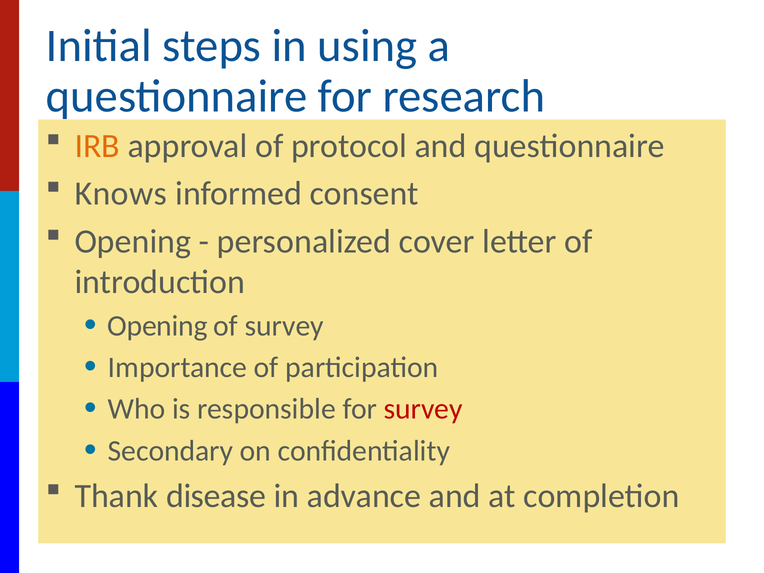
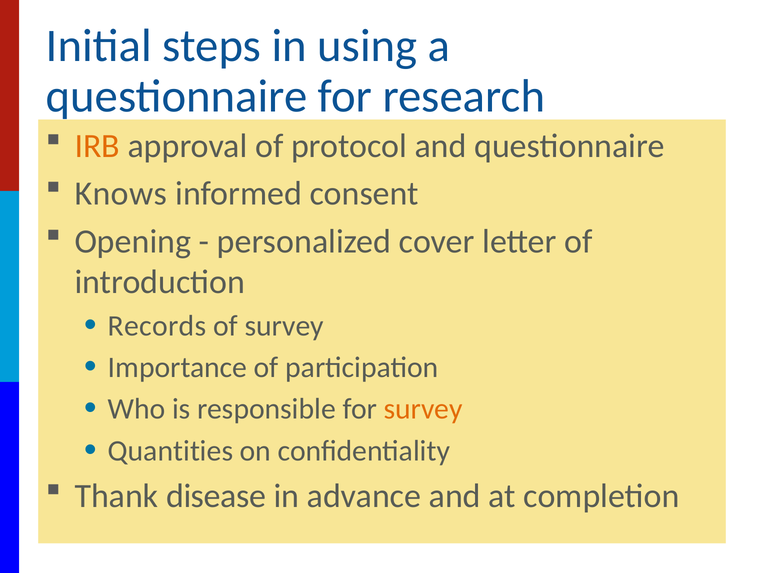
Opening: Opening -> Records (157, 326)
survey colour: red -> orange (423, 409)
Secondary: Secondary -> Quantities (171, 451)
